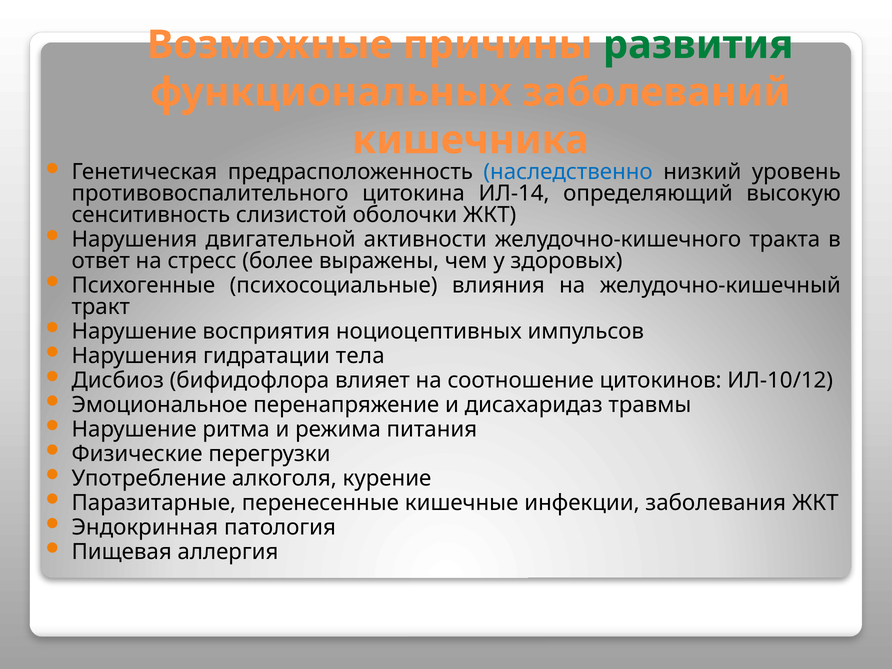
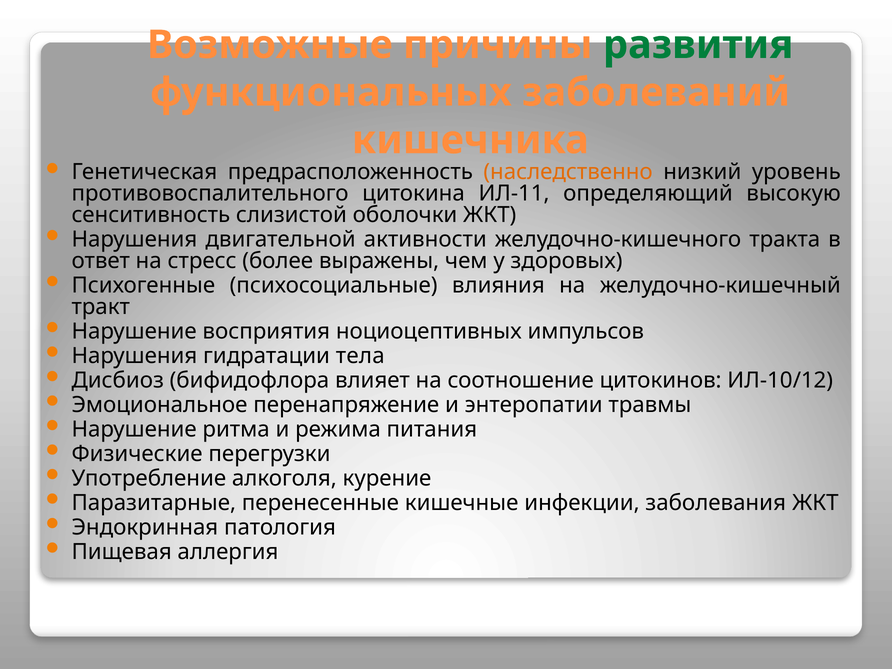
наследственно colour: blue -> orange (568, 172)
ИЛ-14: ИЛ-14 -> ИЛ-11 (514, 193)
дисахаридаз: дисахаридаз -> энтеропатии (534, 405)
